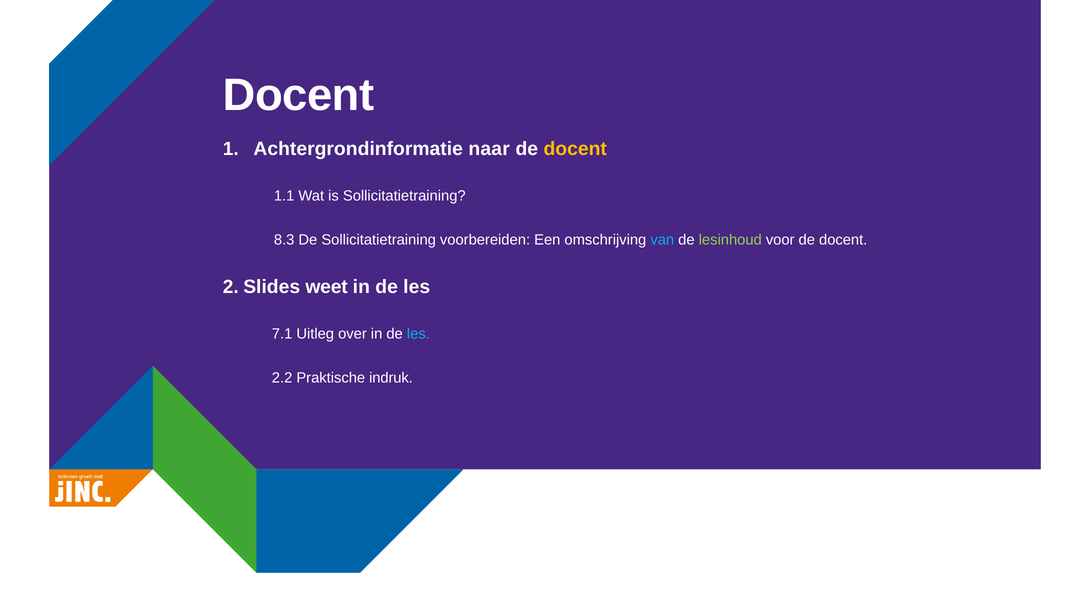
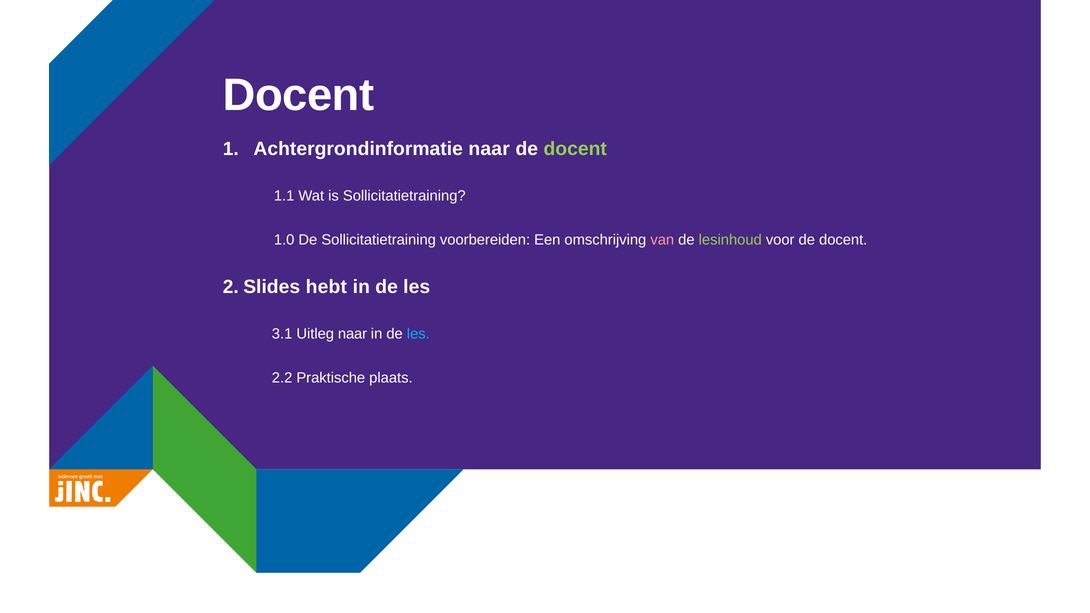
docent colour: yellow -> light green (575, 149)
8.3: 8.3 -> 1.0 (284, 240)
van colour: light blue -> pink (662, 240)
weet: weet -> hebt (326, 287)
7.1: 7.1 -> 3.1 (282, 334)
Uitleg over: over -> naar (353, 334)
indruk: indruk -> plaats (391, 378)
